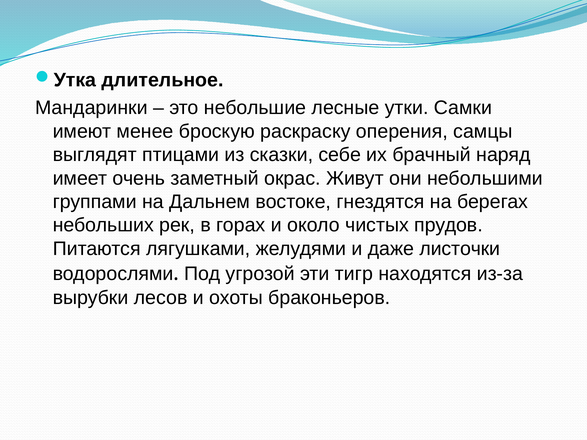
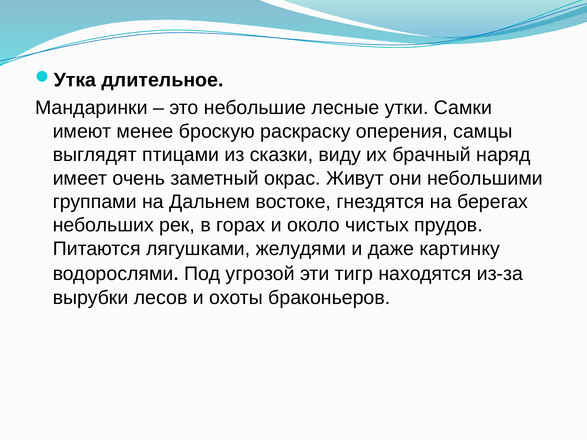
себе: себе -> виду (340, 155)
листочки: листочки -> картинку (460, 249)
